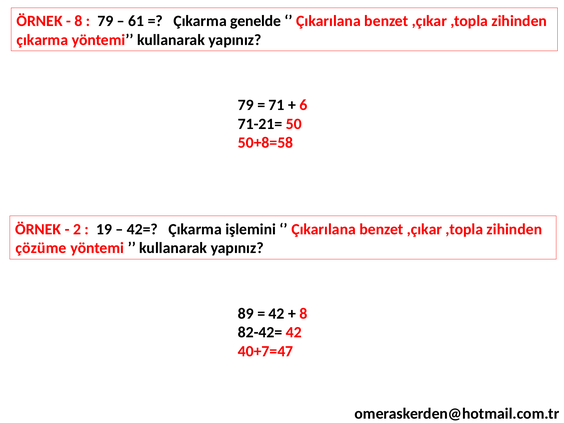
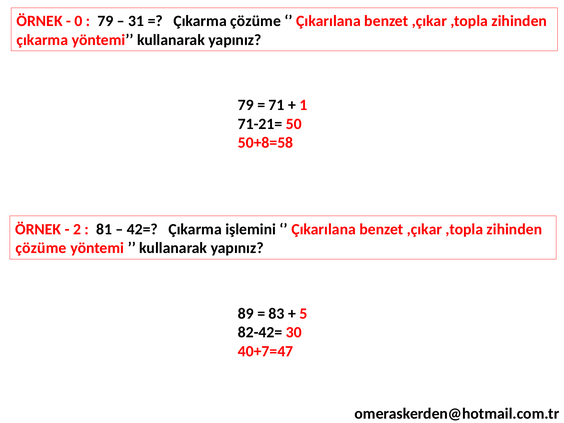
8: 8 -> 0 (78, 21)
61: 61 -> 31 (136, 21)
Çıkarma genelde: genelde -> çözüme (256, 21)
6: 6 -> 1 (303, 105)
19: 19 -> 81 (104, 229)
42: 42 -> 83 (277, 314)
8: 8 -> 5 (303, 314)
82-42= 42: 42 -> 30 (294, 332)
